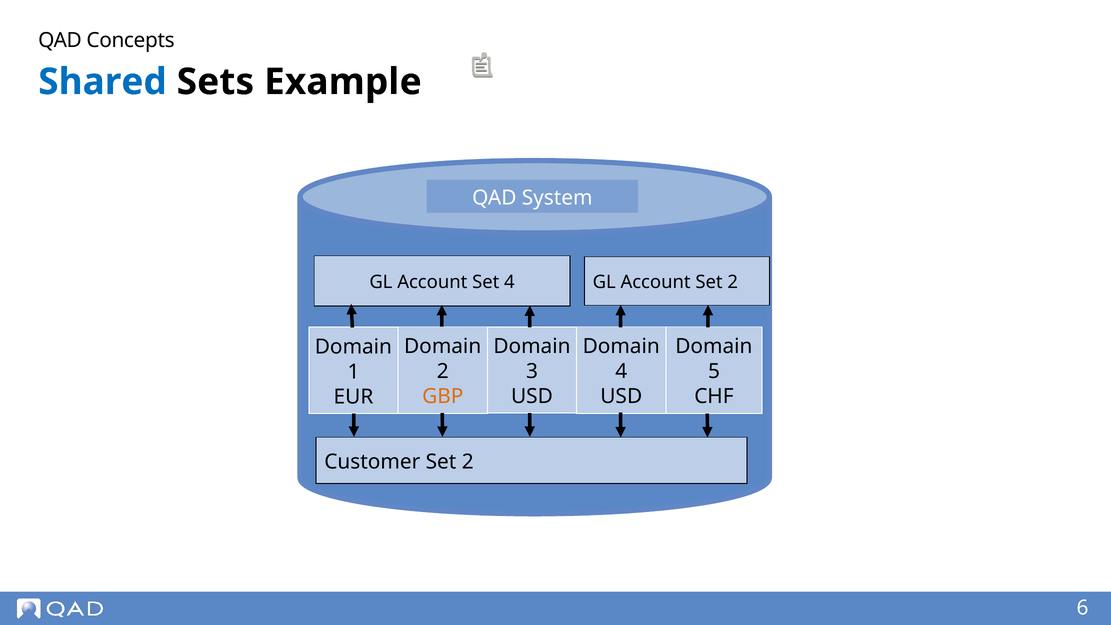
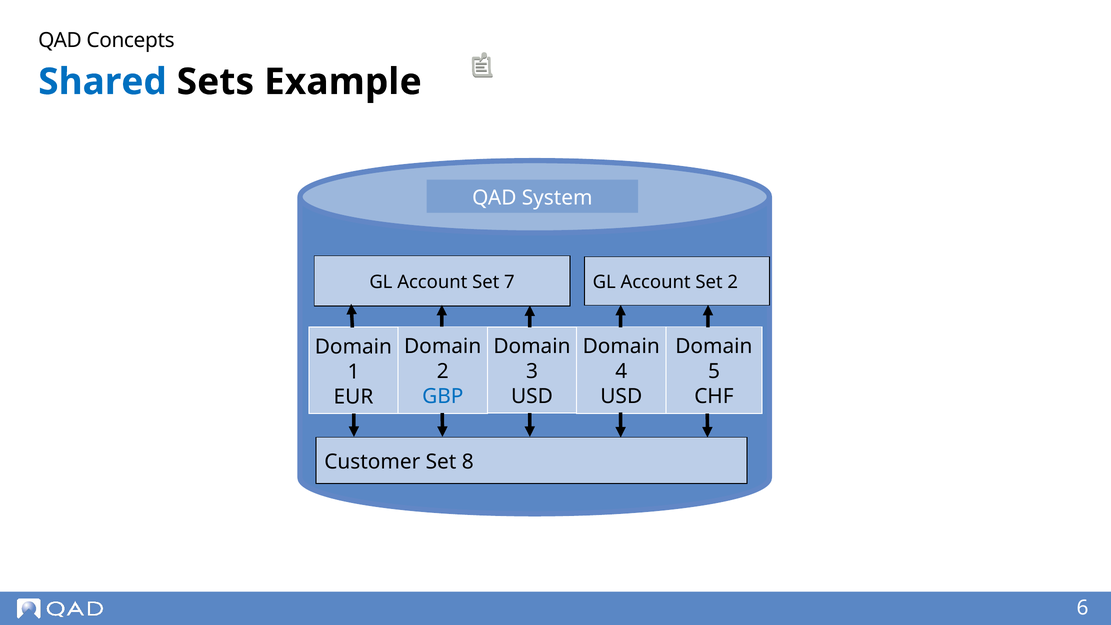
Set 4: 4 -> 7 (509, 282)
GBP colour: orange -> blue (443, 396)
Customer Set 2: 2 -> 8 (468, 462)
